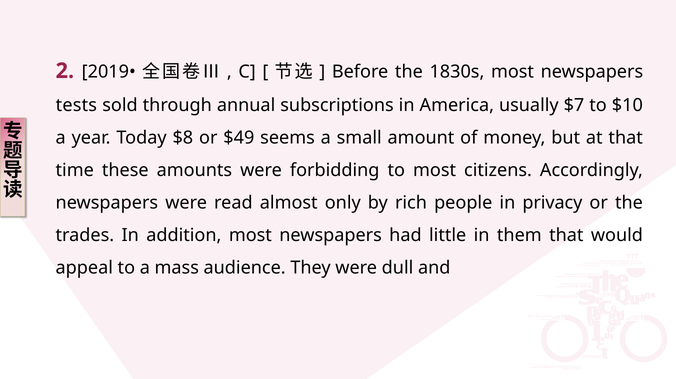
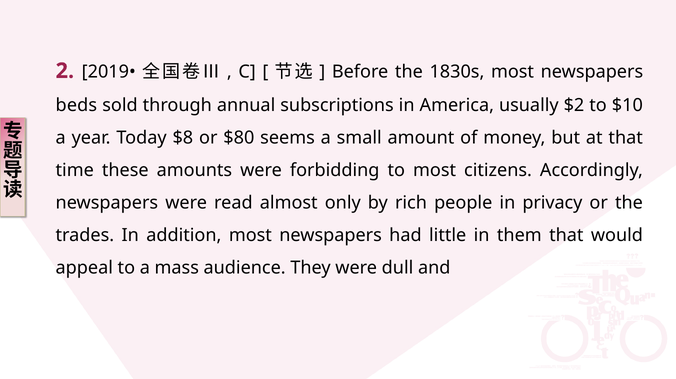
tests: tests -> beds (76, 105)
$7: $7 -> $2 (574, 105)
$49: $49 -> $80 (239, 138)
